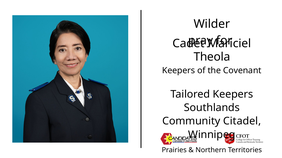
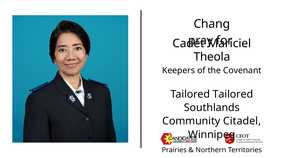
Wilder: Wilder -> Chang (212, 24)
Tailored Keepers: Keepers -> Tailored (233, 95)
